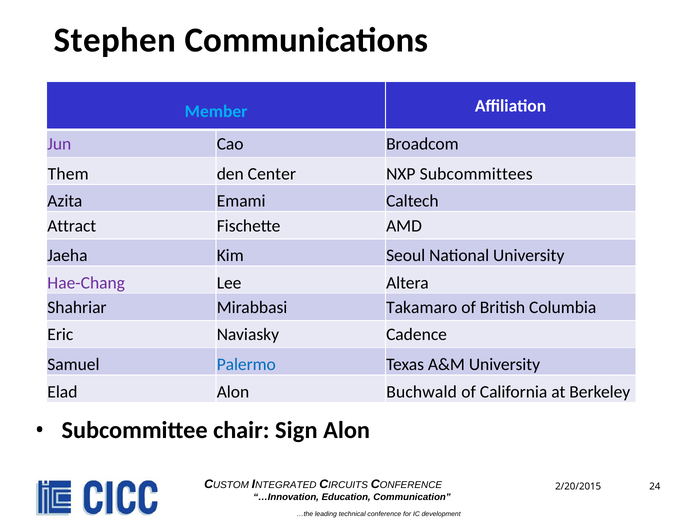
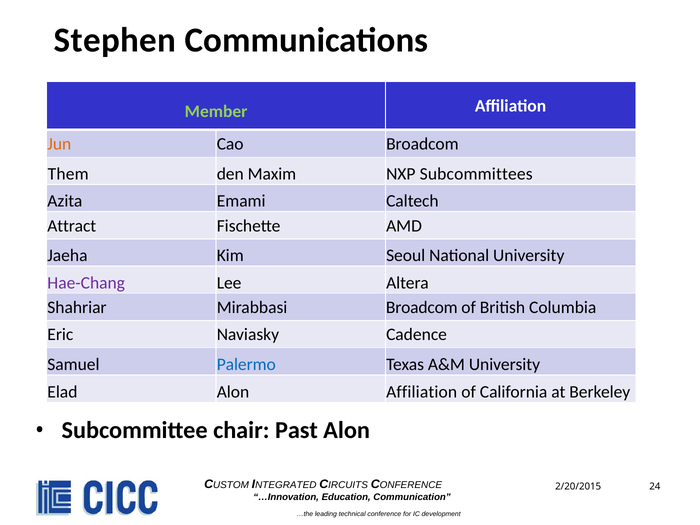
Member colour: light blue -> light green (216, 111)
Jun colour: purple -> orange (59, 144)
Center: Center -> Maxim (272, 174)
Mirabbasi Takamaro: Takamaro -> Broadcom (422, 307)
Alon Buchwald: Buchwald -> Affiliation (422, 392)
Sign: Sign -> Past (296, 430)
